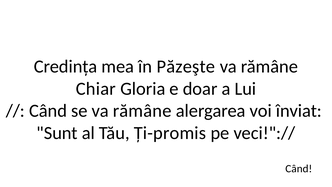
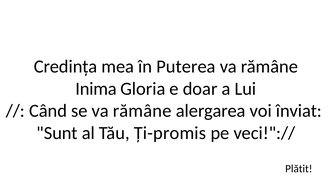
Păzeşte: Păzeşte -> Puterea (186, 66)
Chiar: Chiar -> Inima (96, 89)
Când: Când -> Plătit (299, 168)
